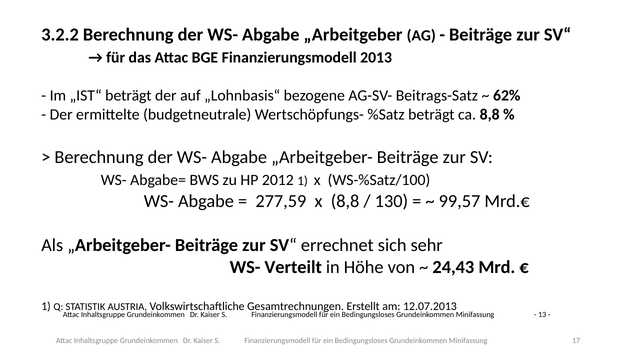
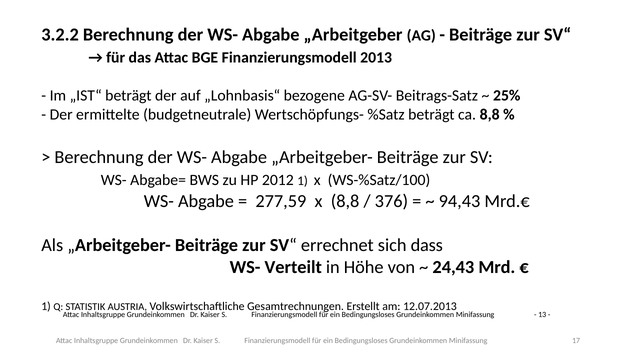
62%: 62% -> 25% (507, 96)
130: 130 -> 376 (391, 201)
99,57: 99,57 -> 94,43 (460, 201)
sehr: sehr -> dass (427, 245)
